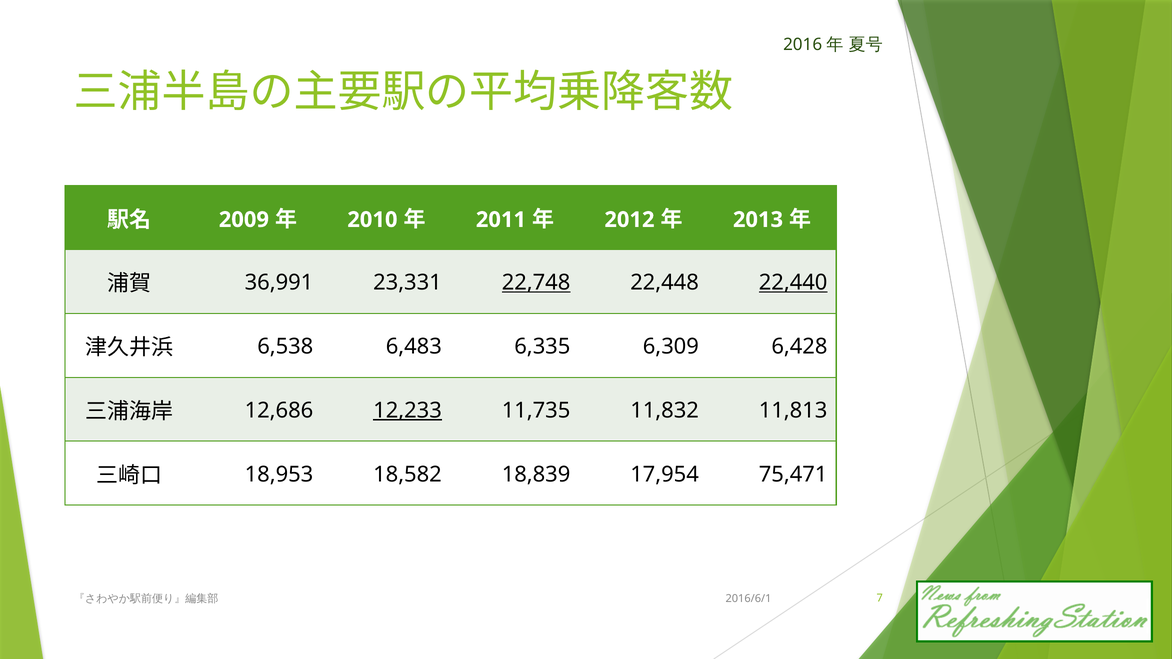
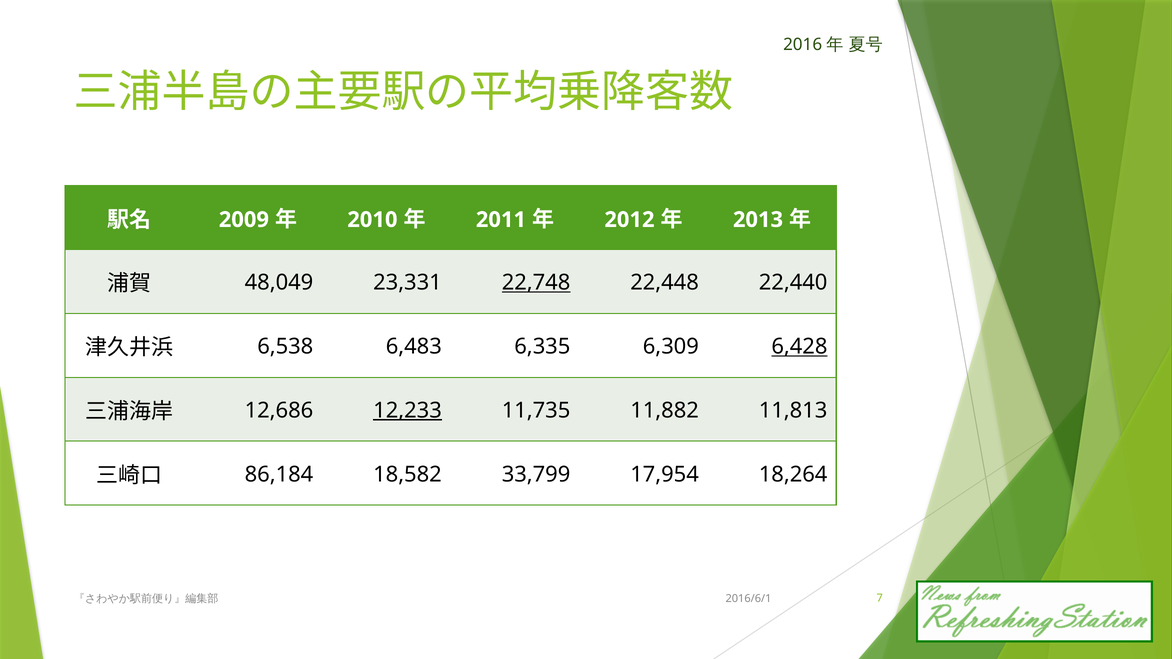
36,991: 36,991 -> 48,049 (279, 283)
22,440 underline: present -> none (793, 283)
6,428 underline: none -> present (799, 347)
11,832: 11,832 -> 11,882 (665, 411)
18,953: 18,953 -> 86,184 (279, 475)
18,839: 18,839 -> 33,799 (536, 475)
75,471: 75,471 -> 18,264 (793, 475)
